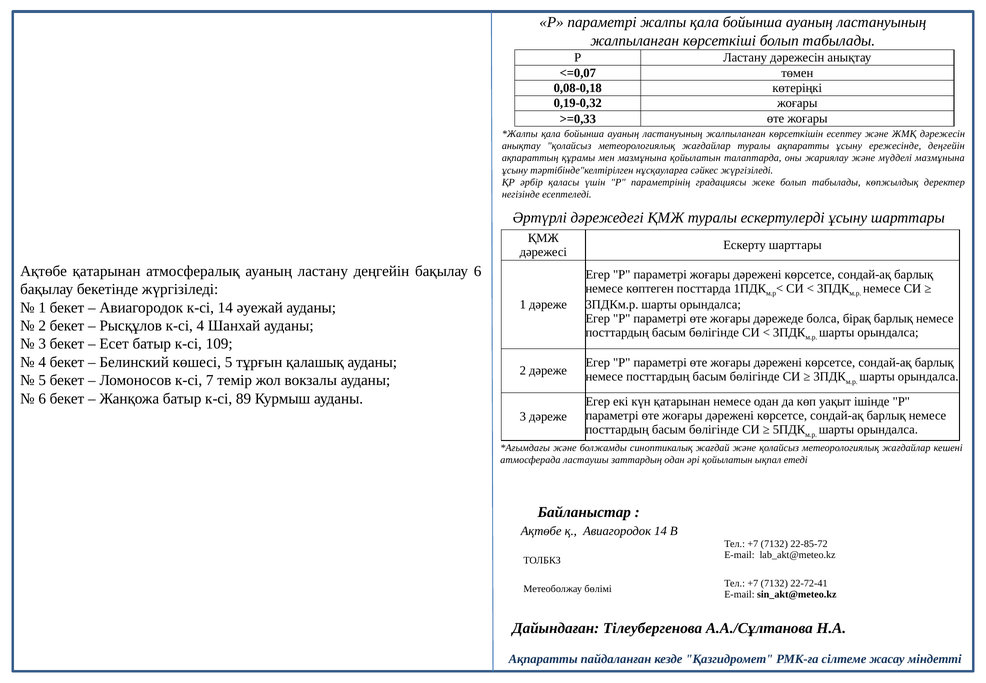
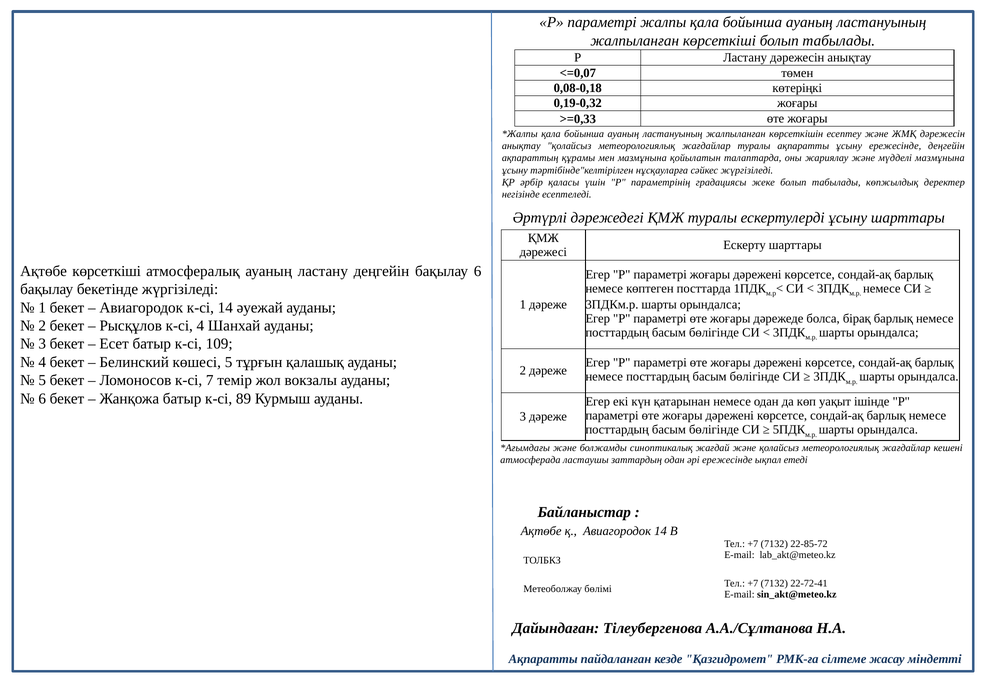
Ақтөбе қатарынан: қатарынан -> көрсеткіші (107, 271)
әрі қойылатын: қойылатын -> ережесінде (727, 460)
